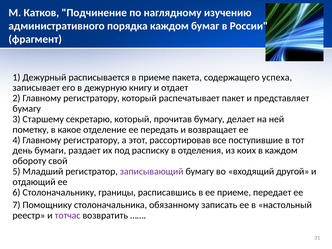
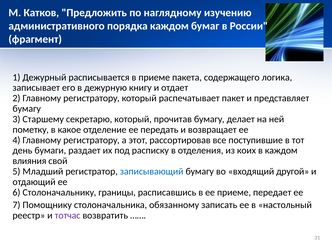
Подчинение: Подчинение -> Предложить (94, 13)
успеха: успеха -> логика (277, 77)
обороту: обороту -> влияния (29, 161)
записывающий colour: purple -> blue (152, 171)
